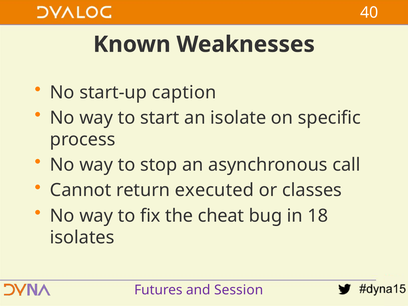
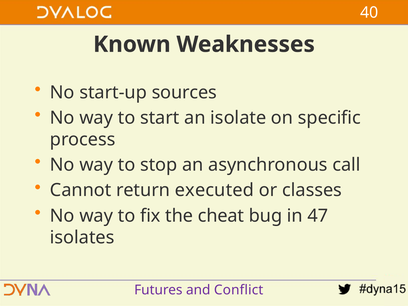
caption: caption -> sources (184, 92)
18: 18 -> 47 (318, 216)
Session: Session -> Conflict (239, 290)
